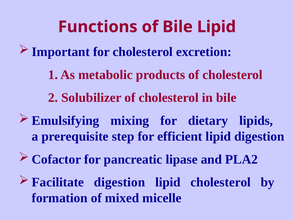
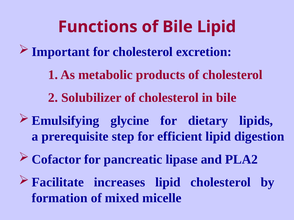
mixing: mixing -> glycine (130, 121)
Facilitate digestion: digestion -> increases (120, 183)
